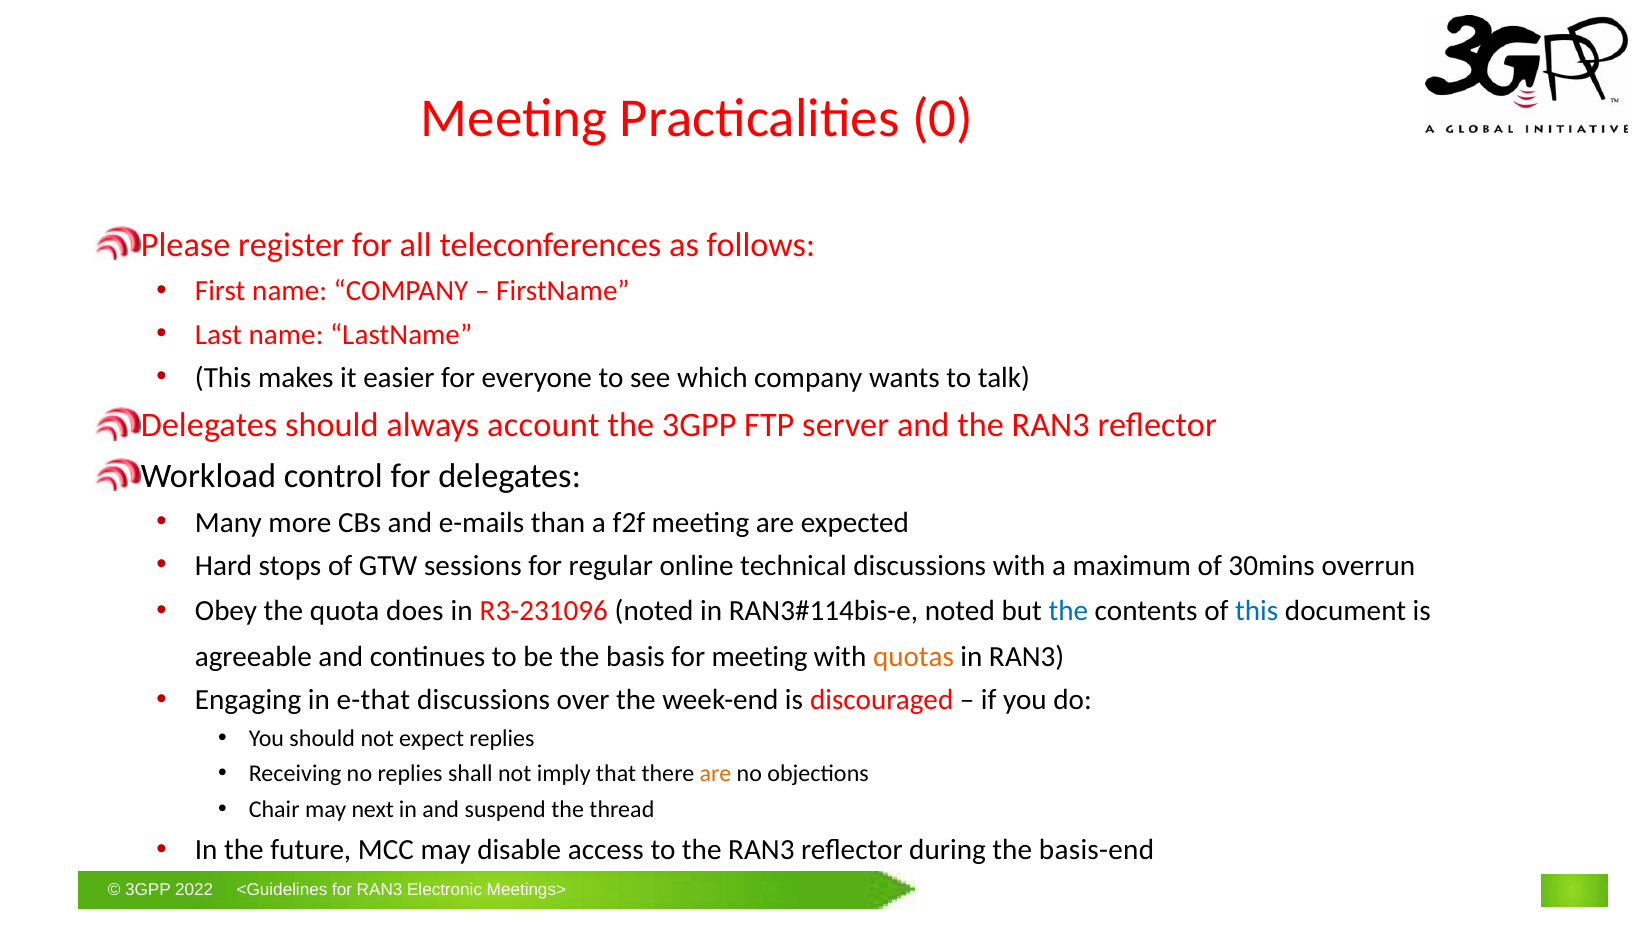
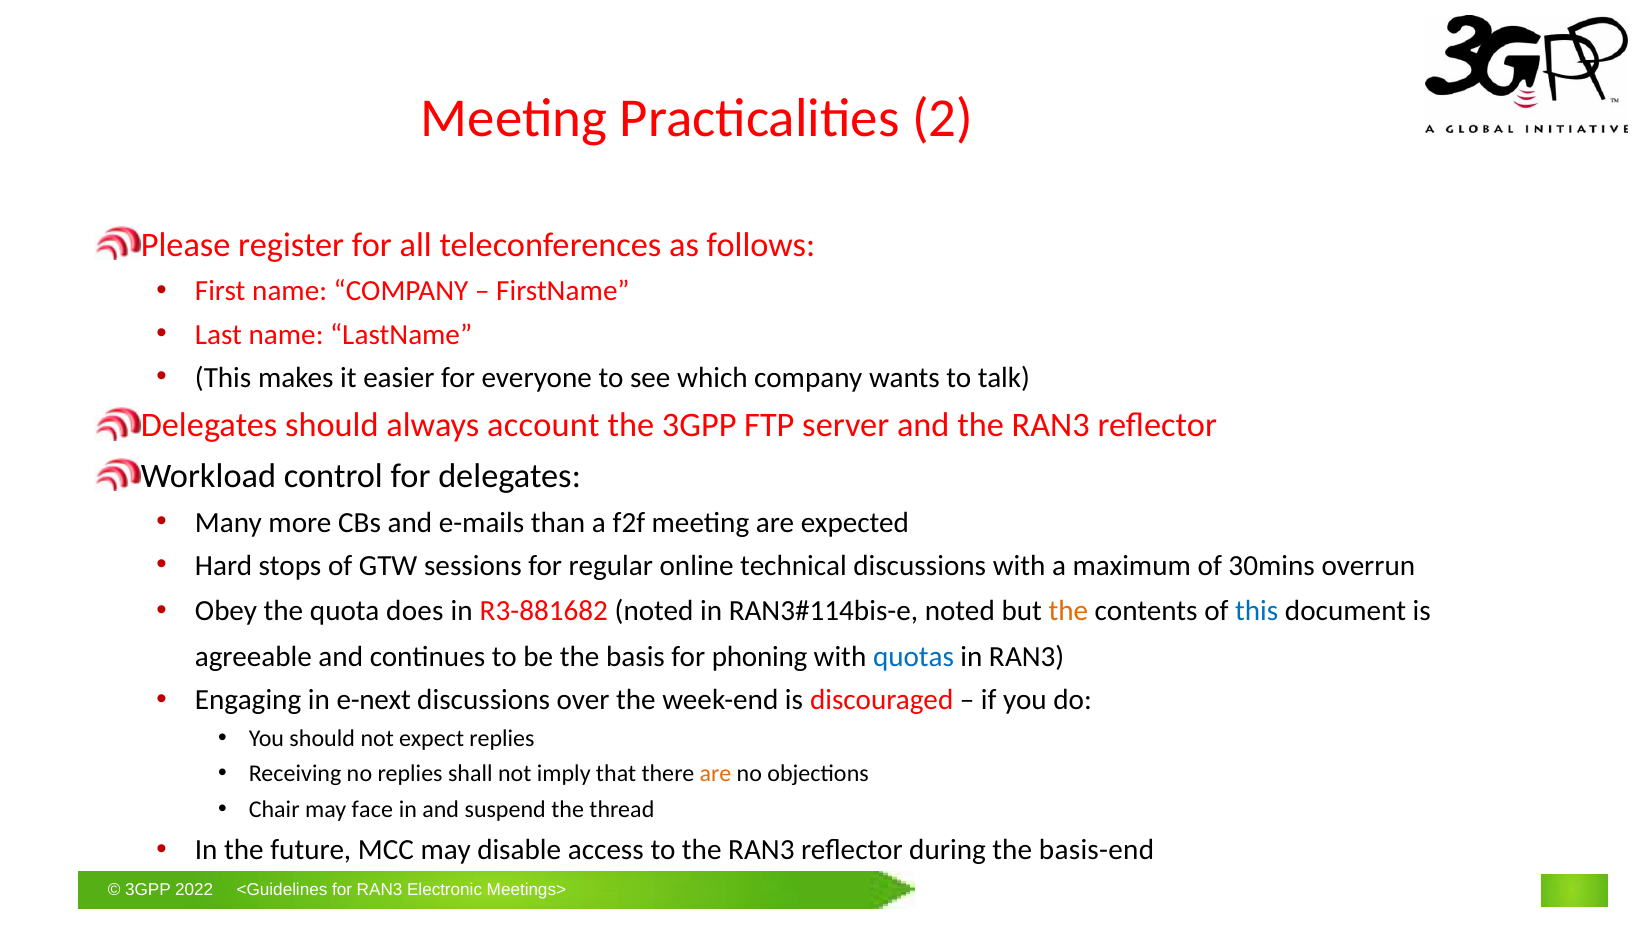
0: 0 -> 2 (943, 118)
R3-231096: R3-231096 -> R3-881682 (544, 611)
the colour: blue -> orange (1068, 611)
for meeting: meeting -> phoning (760, 657)
quotas colour: orange -> blue (914, 657)
e-that: e-that -> e-next (374, 700)
next: next -> face (372, 809)
